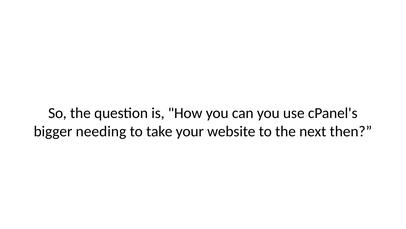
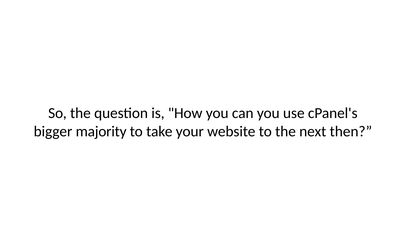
needing: needing -> majority (101, 131)
